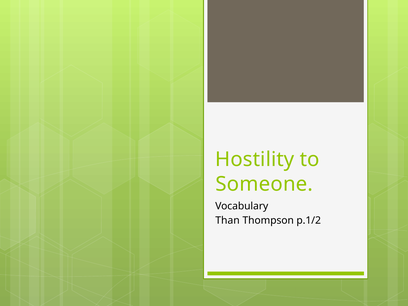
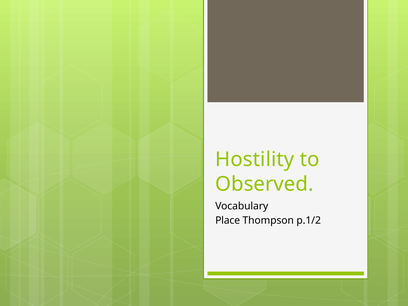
Someone: Someone -> Observed (264, 184)
Than: Than -> Place (228, 220)
